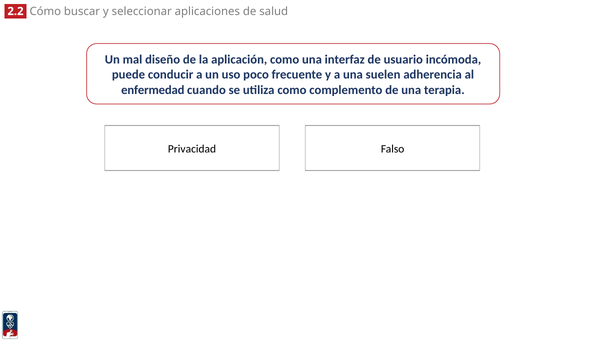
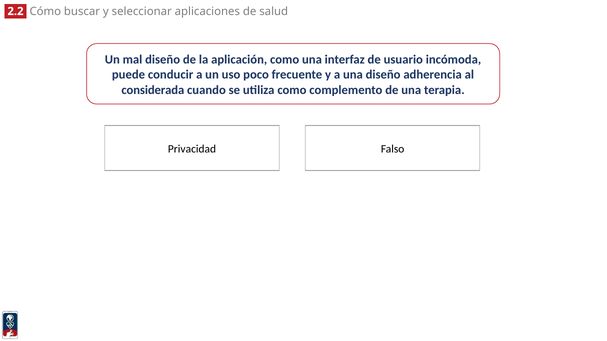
una suelen: suelen -> diseño (383, 75)
enfermedad: enfermedad -> considerada (153, 90)
